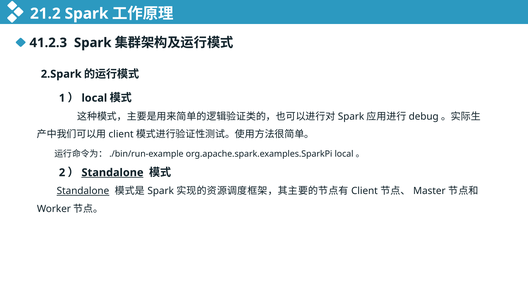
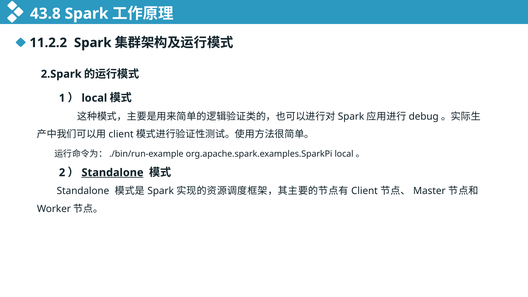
21.2: 21.2 -> 43.8 (45, 14)
41.2.3: 41.2.3 -> 11.2.2 (48, 43)
Standalone underline: present -> none (83, 191)
